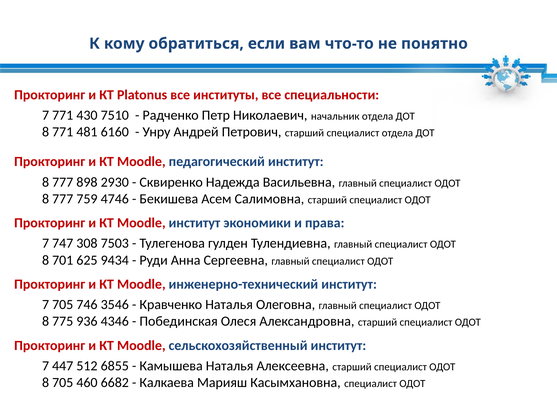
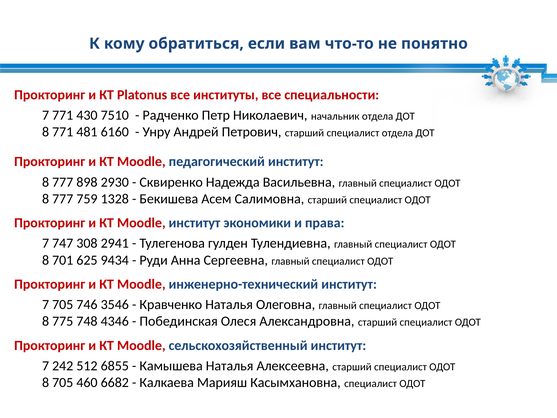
4746: 4746 -> 1328 (115, 199)
7503: 7503 -> 2941 (115, 243)
936: 936 -> 748 (87, 321)
447: 447 -> 242 (63, 366)
